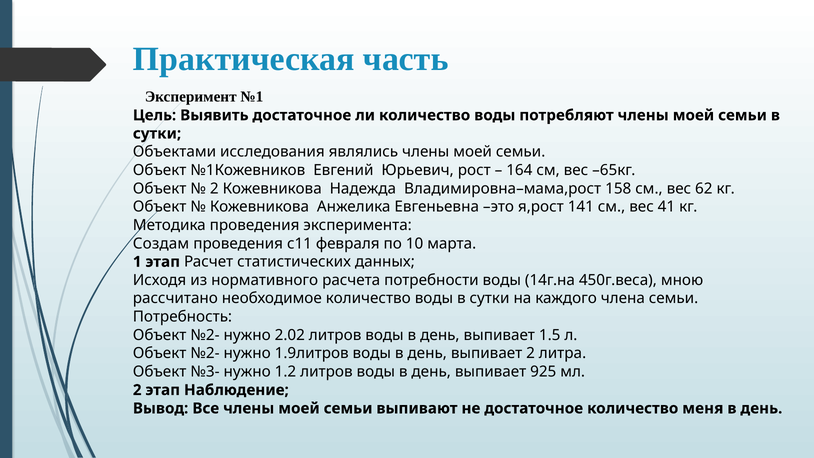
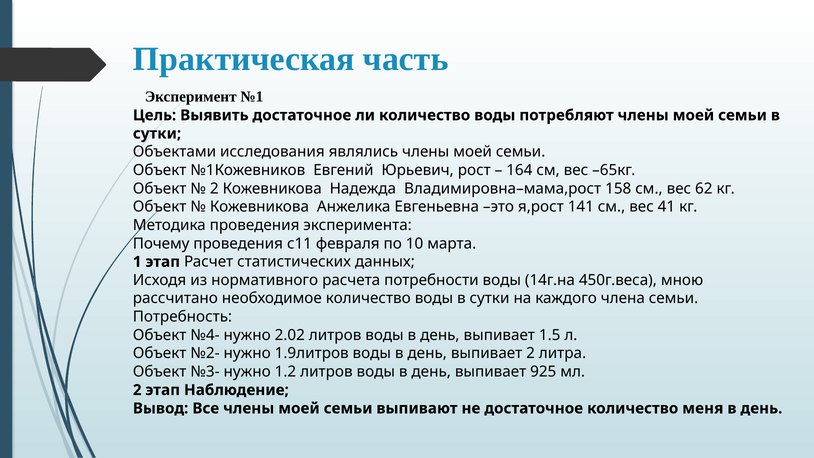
Создам: Создам -> Почему (161, 243)
№2-: №2- -> №4- (205, 335)
